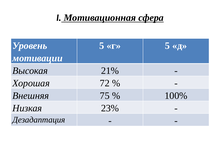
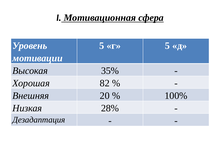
21%: 21% -> 35% (110, 71)
72: 72 -> 82 (105, 83)
75: 75 -> 20 (105, 96)
23%: 23% -> 28% (110, 108)
